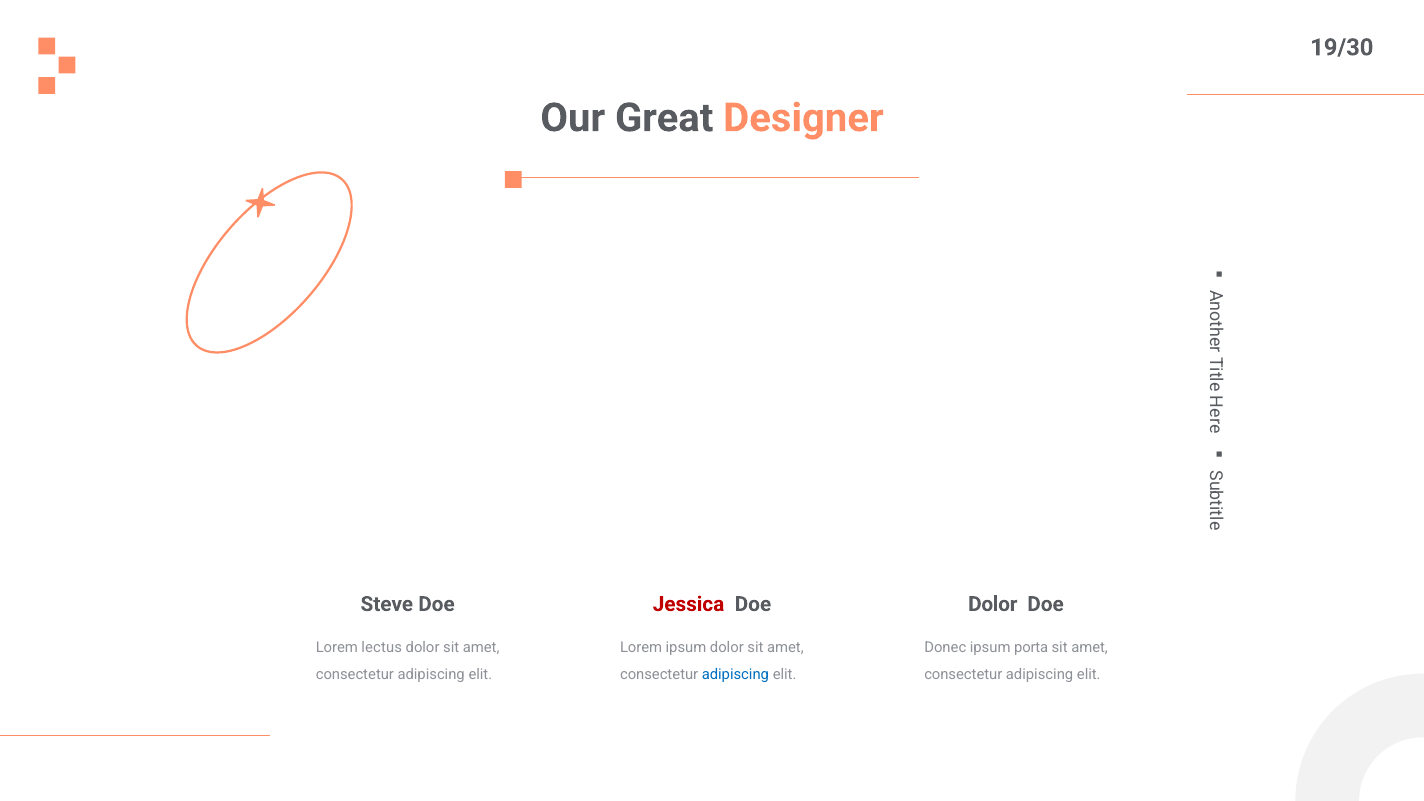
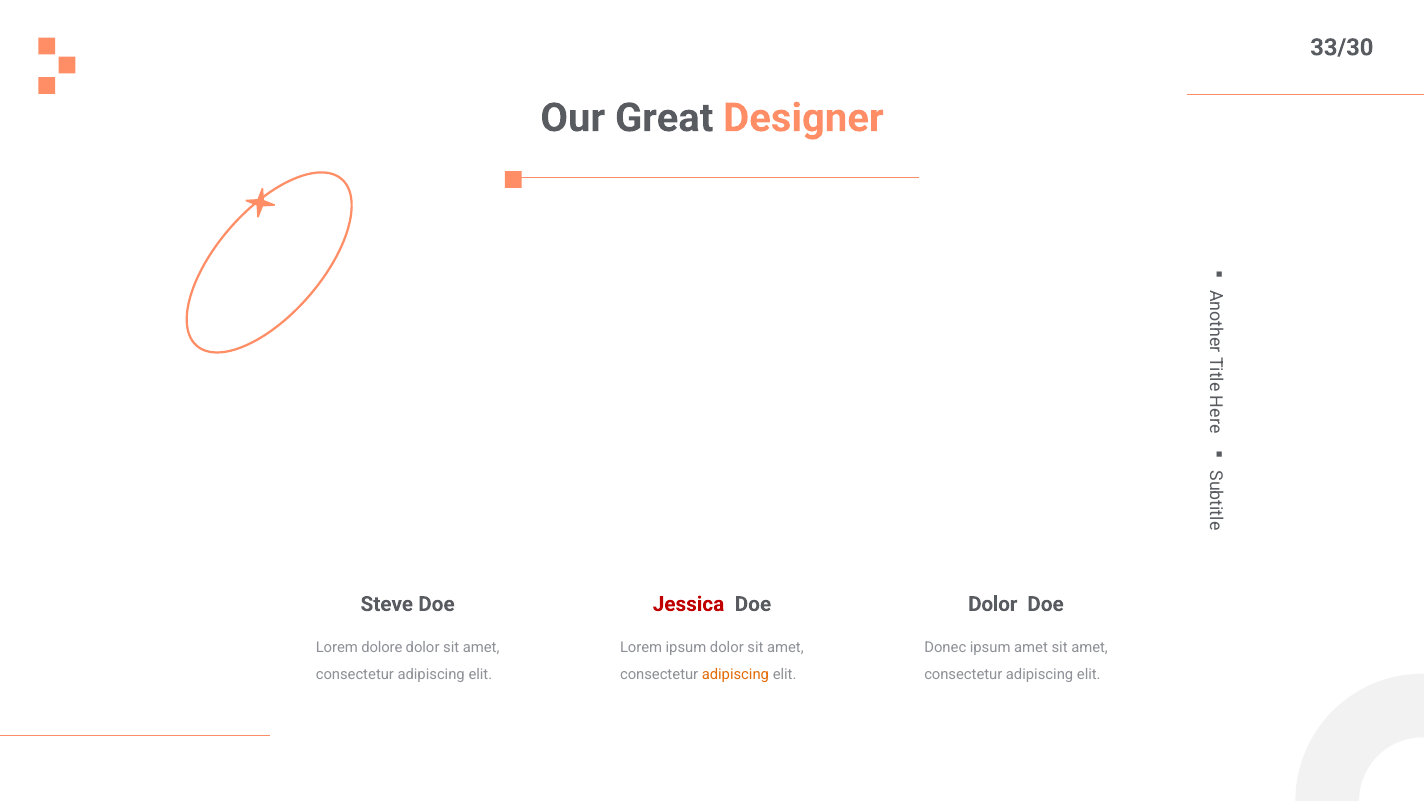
19/30: 19/30 -> 33/30 (1342, 47)
lectus: lectus -> dolore (382, 647)
ipsum porta: porta -> amet (1031, 647)
adipiscing colour: blue -> orange (735, 674)
